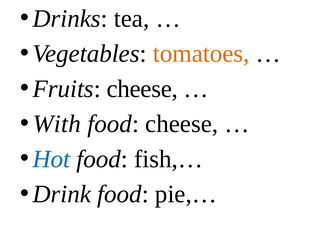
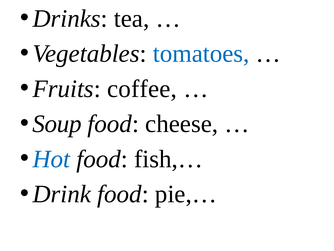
tomatoes colour: orange -> blue (201, 54)
Fruits cheese: cheese -> coffee (142, 89)
With: With -> Soup (57, 124)
